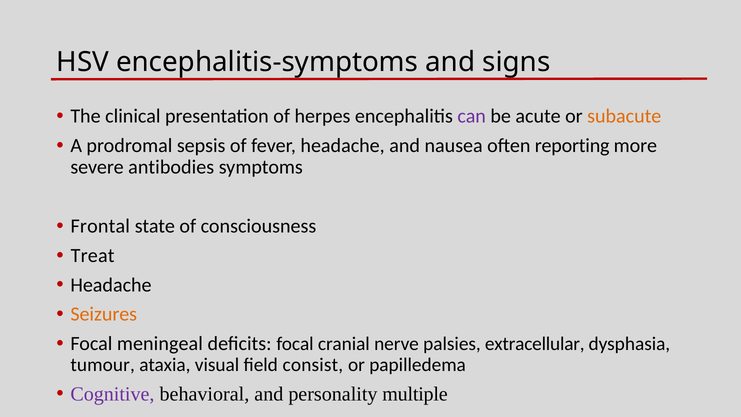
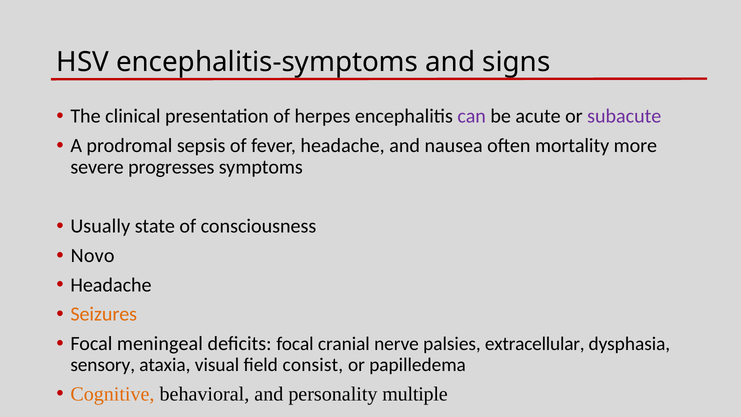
subacute colour: orange -> purple (624, 116)
reporting: reporting -> mortality (572, 146)
antibodies: antibodies -> progresses (171, 167)
Frontal: Frontal -> Usually (100, 226)
Treat: Treat -> Novo (93, 255)
tumour: tumour -> sensory (103, 365)
Cognitive colour: purple -> orange (112, 394)
